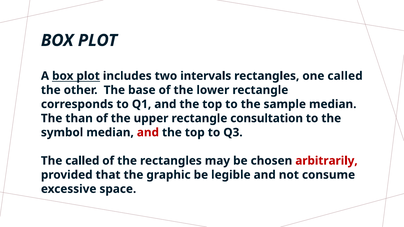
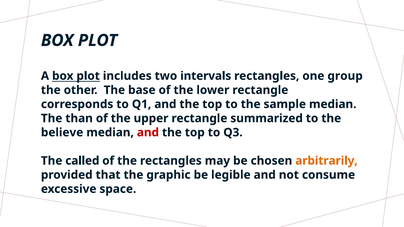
one called: called -> group (345, 76)
consultation: consultation -> summarized (267, 118)
symbol: symbol -> believe (62, 133)
arbitrarily colour: red -> orange (326, 161)
